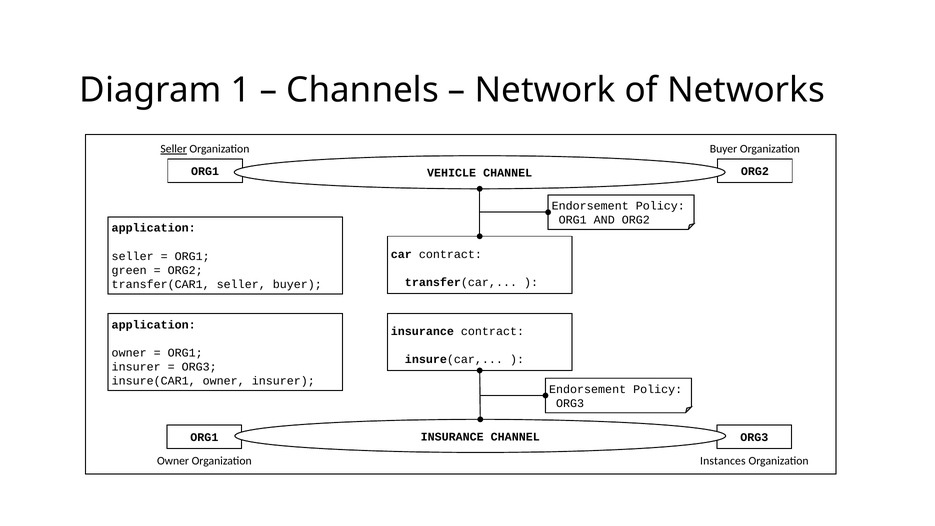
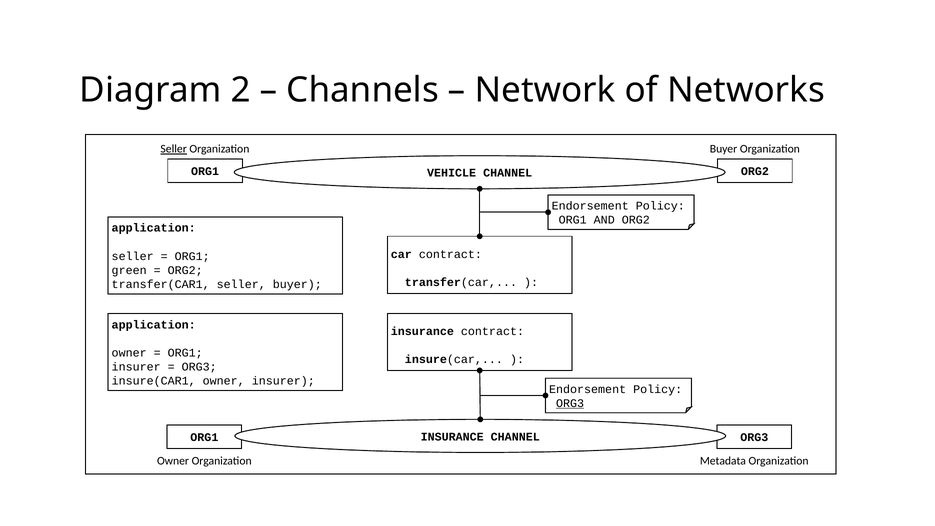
1: 1 -> 2 (241, 90)
ORG3 underline: none -> present (570, 403)
Instances: Instances -> Metadata (723, 461)
